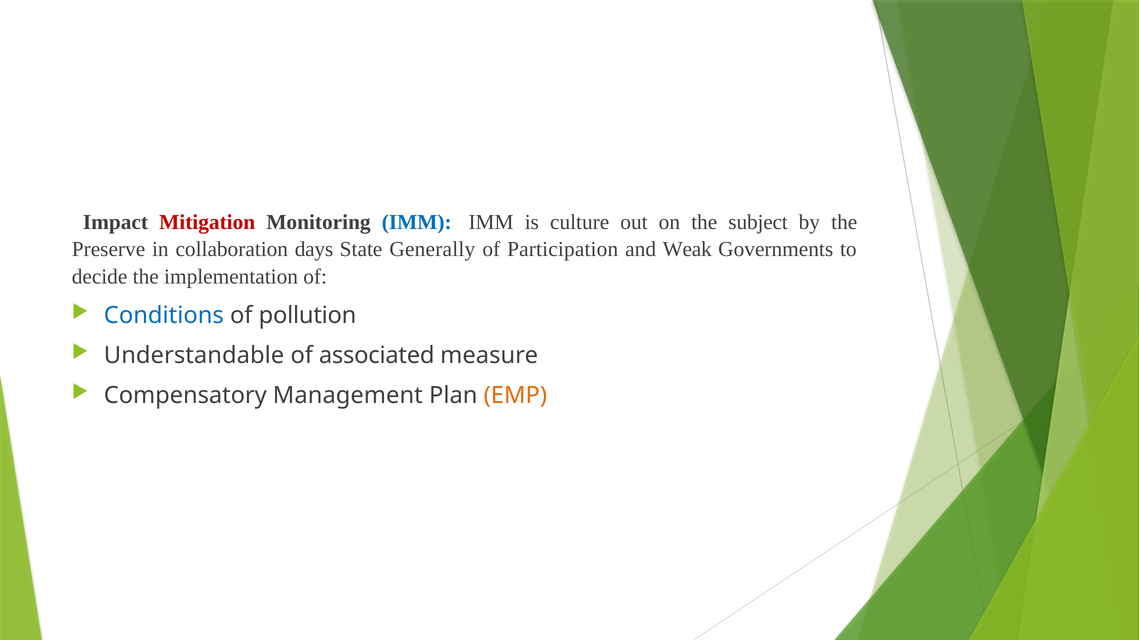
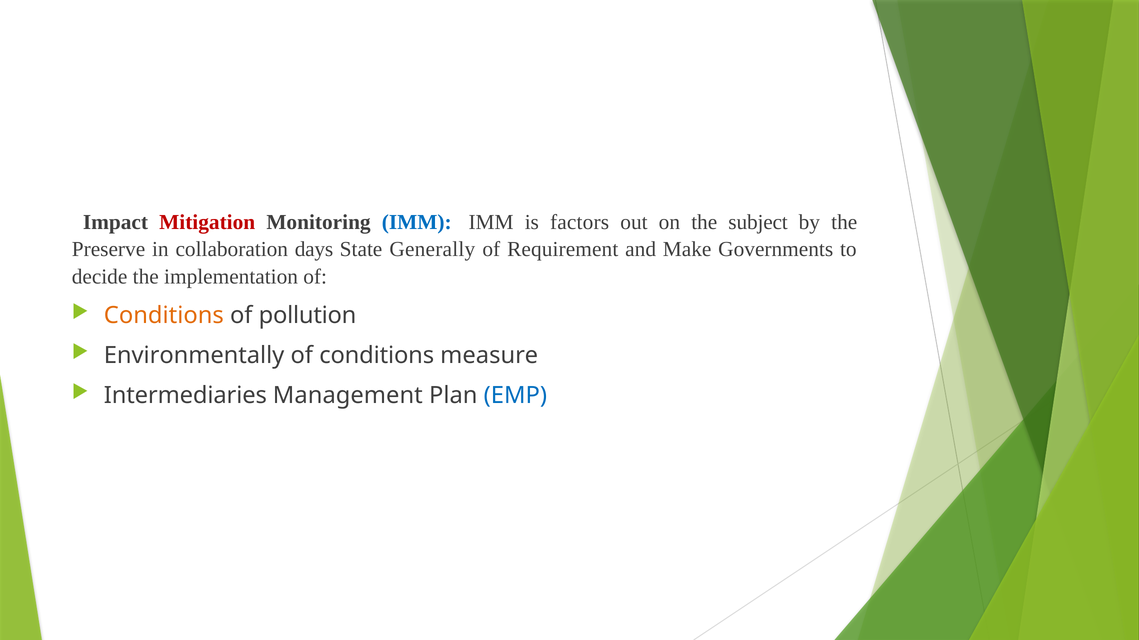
culture: culture -> factors (580, 222)
Participation: Participation -> Requirement (563, 250)
Weak: Weak -> Make (687, 250)
Conditions colour: blue -> orange (164, 316)
Understandable: Understandable -> Environmentally (194, 356)
of associated: associated -> conditions (377, 356)
Compensatory: Compensatory -> Intermediaries (185, 396)
EMP colour: orange -> blue (515, 396)
